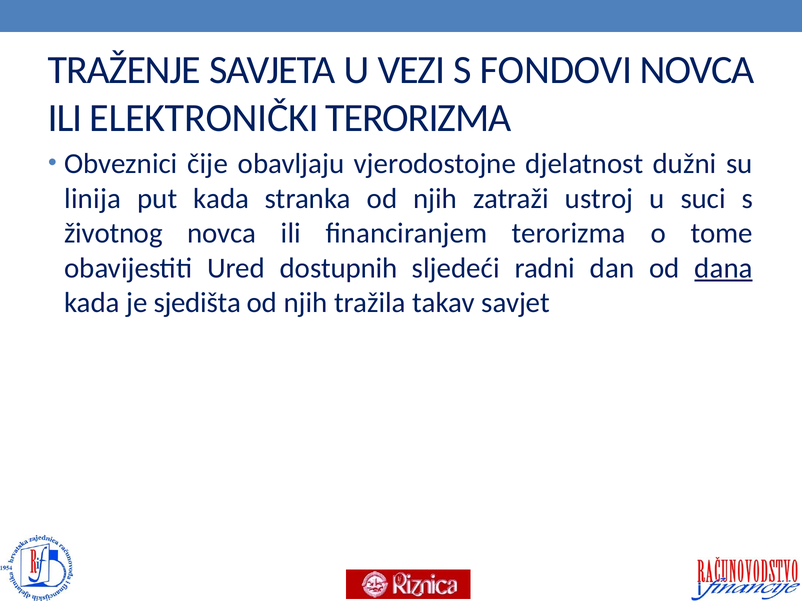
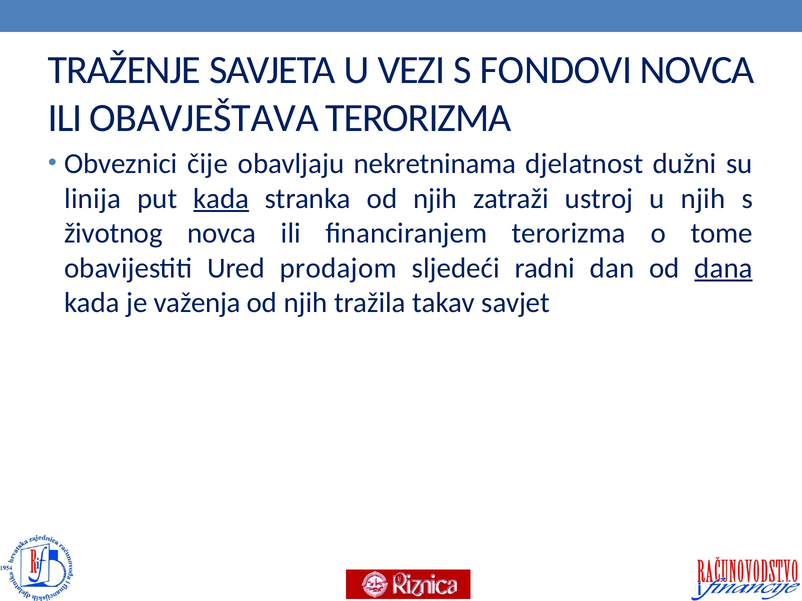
ELEKTRONIČKI: ELEKTRONIČKI -> OBAVJEŠTAVA (204, 118)
vjerodostojne: vjerodostojne -> nekretninama (435, 164)
kada underline: none -> present (221, 199)
u suci: suci -> njih (703, 199)
dostupnih: dostupnih -> prodajom (338, 268)
sjedišta: sjedišta -> važenja (197, 303)
